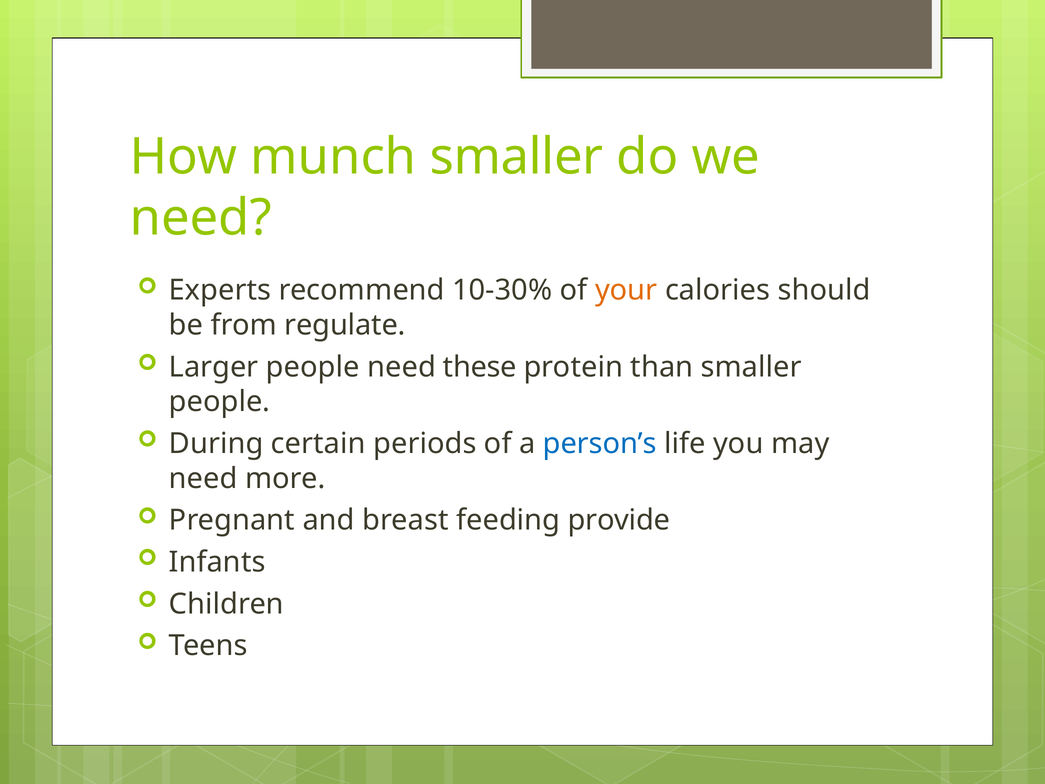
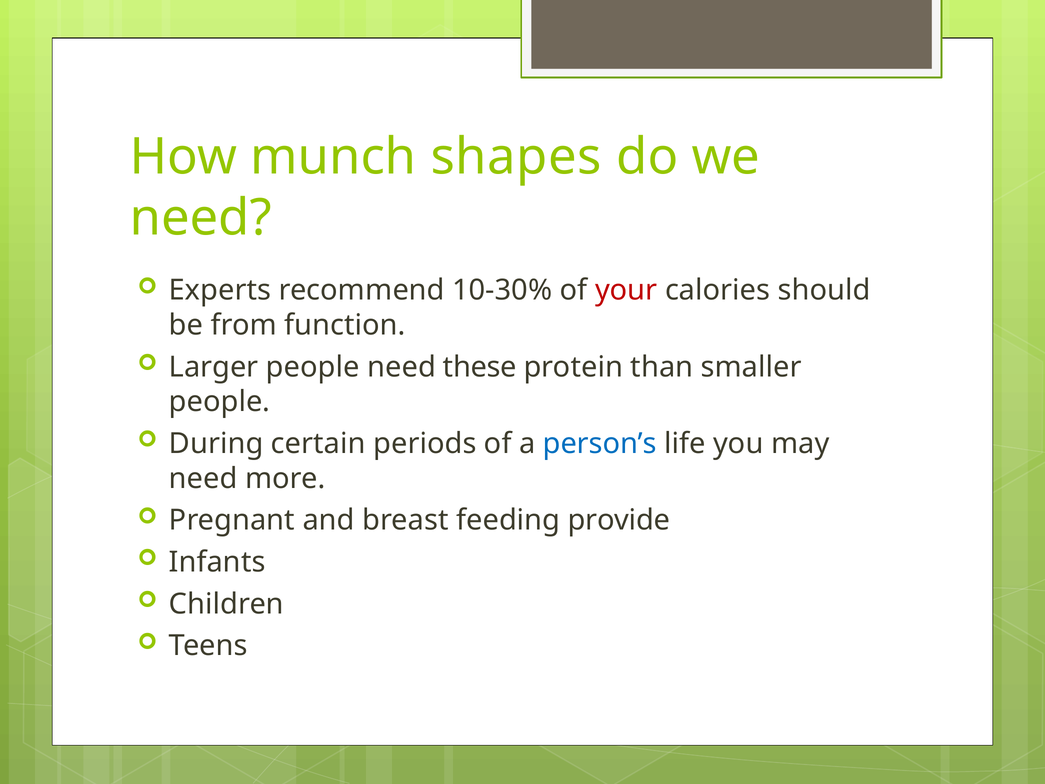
munch smaller: smaller -> shapes (516, 157)
your colour: orange -> red (626, 290)
regulate: regulate -> function (345, 325)
